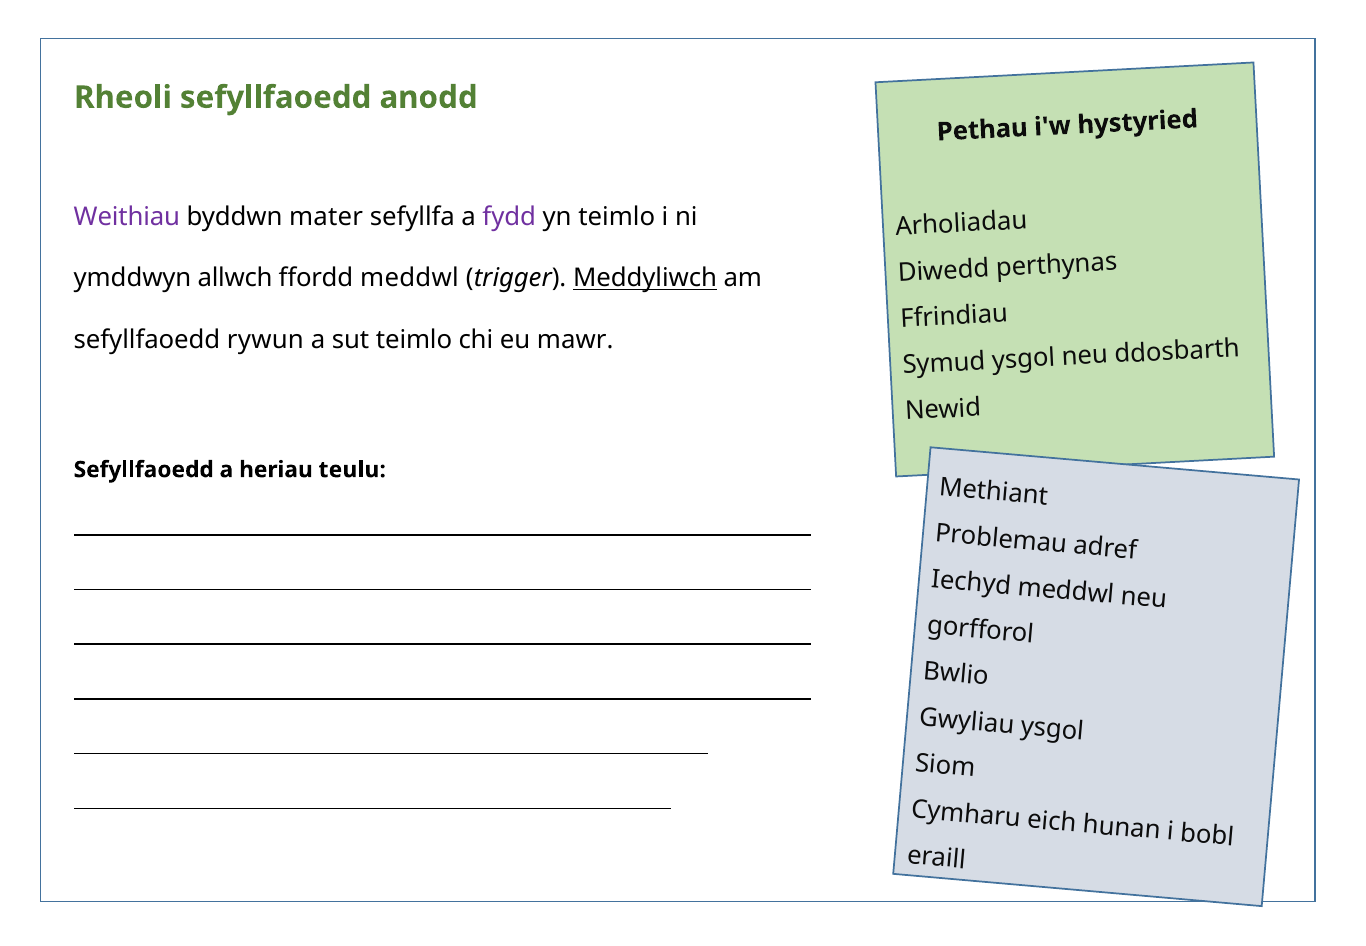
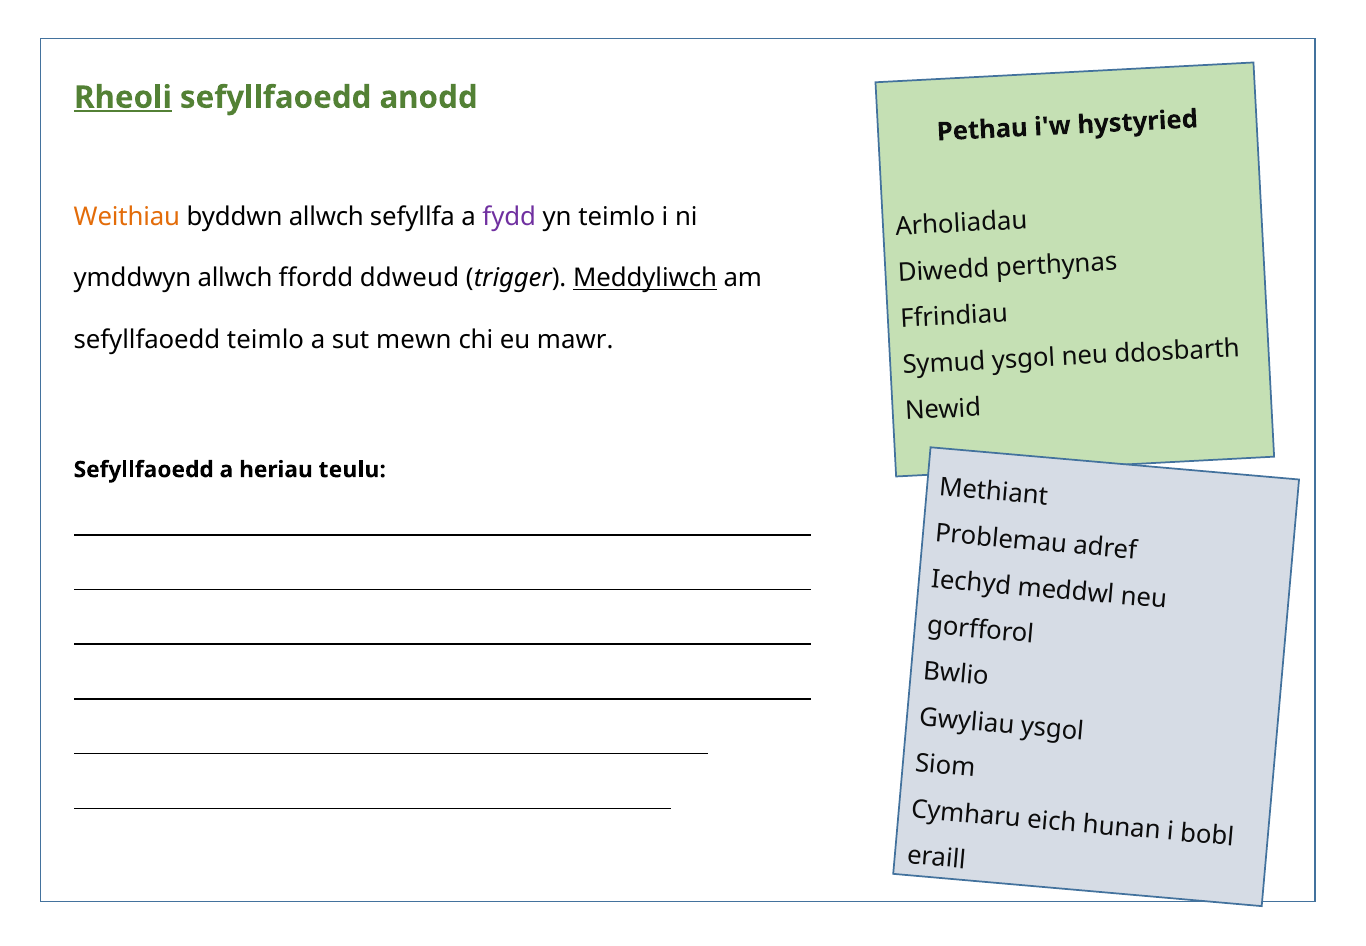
Rheoli underline: none -> present (123, 97)
Weithiau colour: purple -> orange (127, 217)
byddwn mater: mater -> allwch (326, 217)
ffordd meddwl: meddwl -> ddweud (409, 278)
sefyllfaoedd rywun: rywun -> teimlo (266, 340)
sut teimlo: teimlo -> mewn (414, 340)
